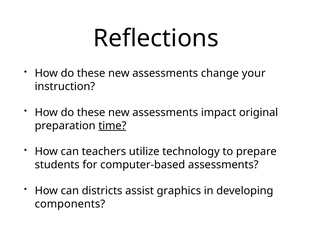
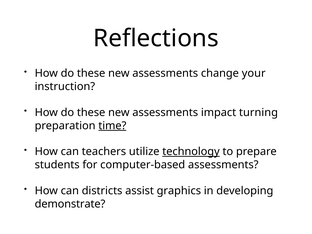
original: original -> turning (258, 112)
technology underline: none -> present (191, 152)
components: components -> demonstrate (70, 204)
